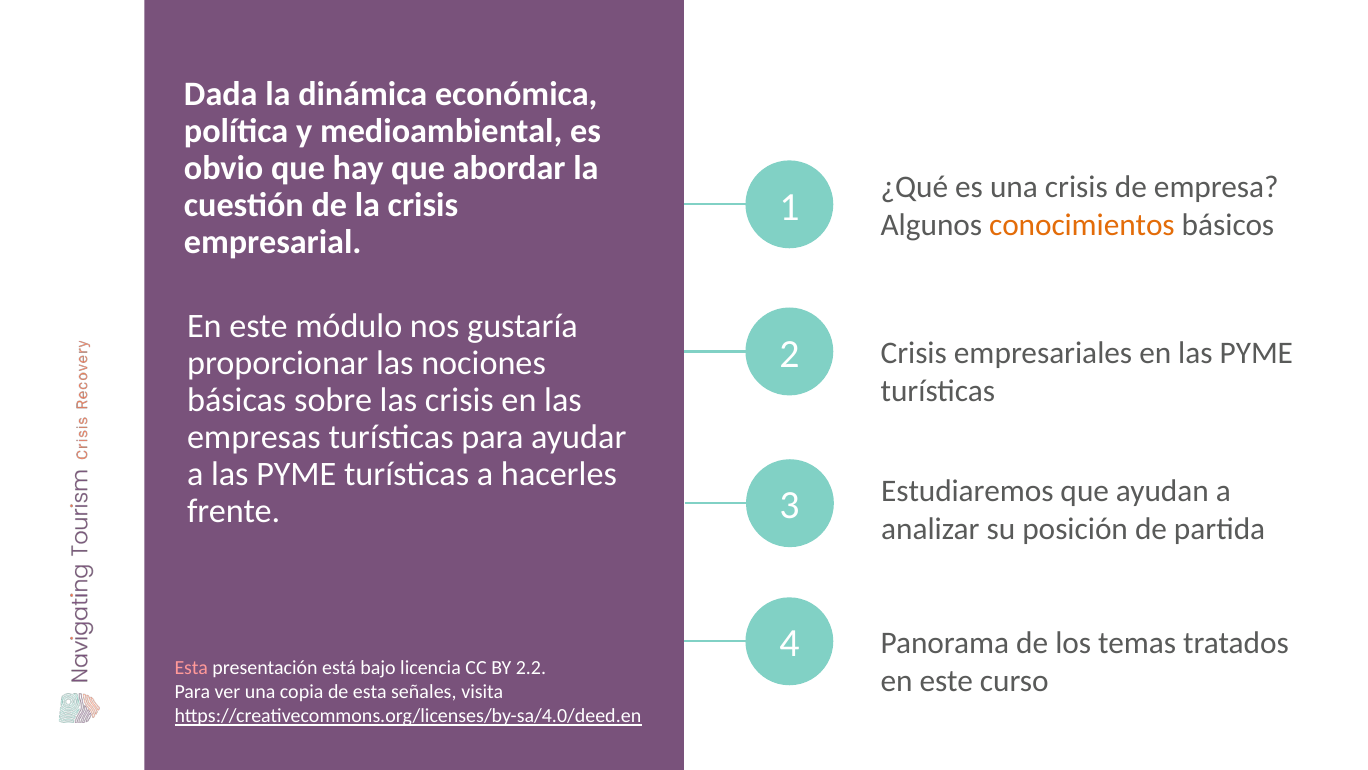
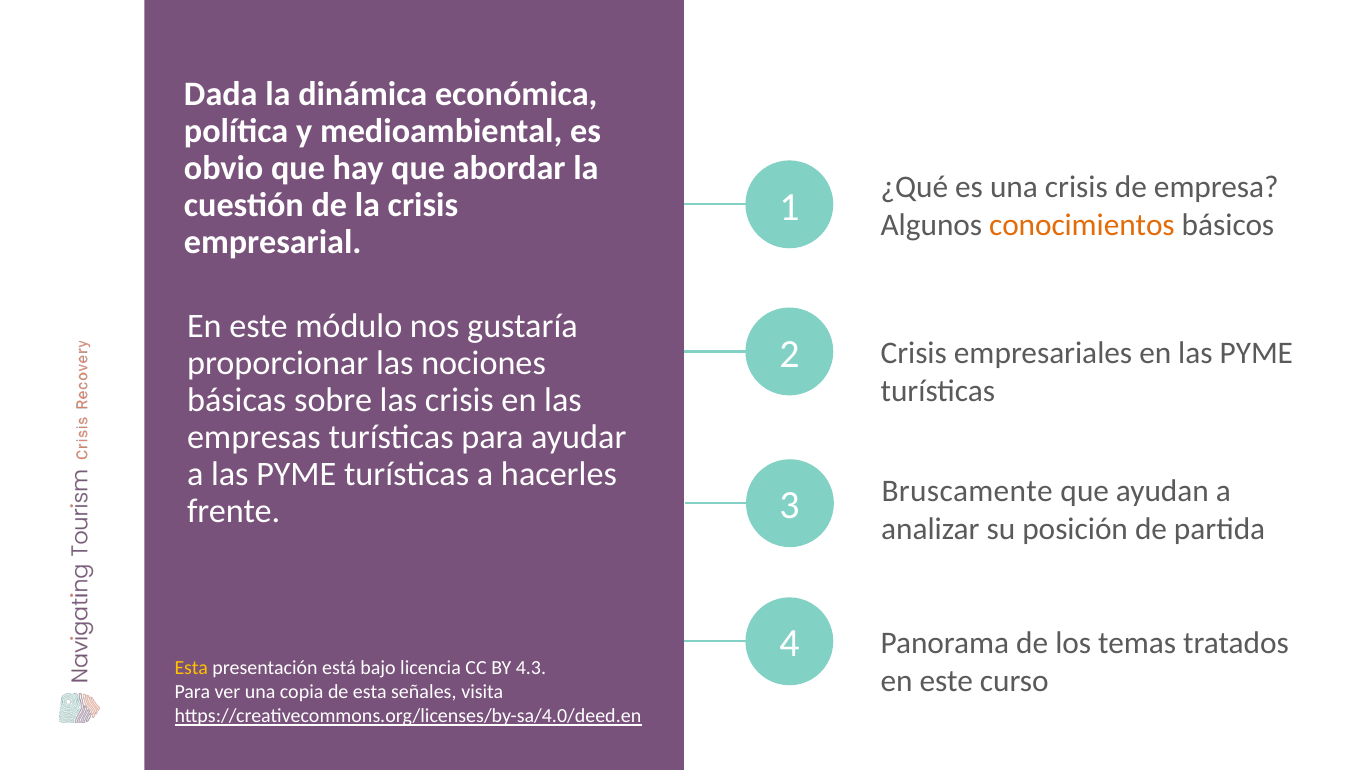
Estudiaremos: Estudiaremos -> Bruscamente (967, 491)
Esta colour: pink -> yellow (191, 668)
2.2: 2.2 -> 4.3 (531, 668)
